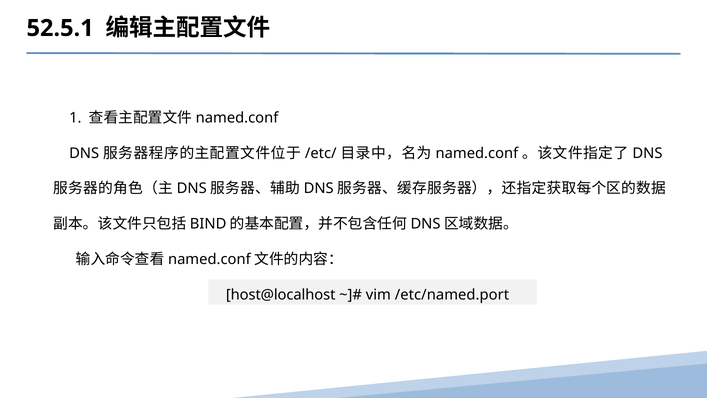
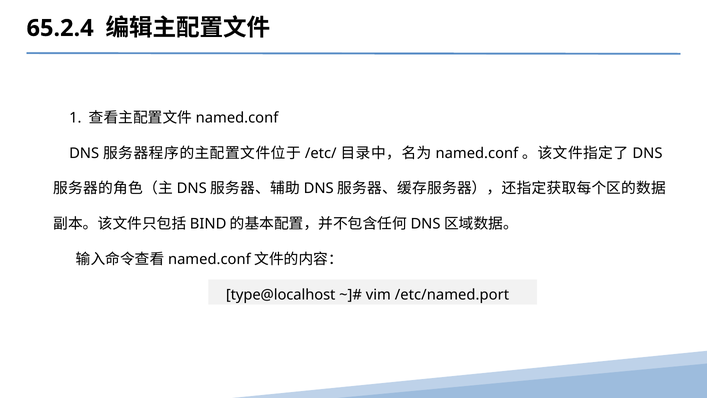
52.5.1: 52.5.1 -> 65.2.4 (60, 28)
host@localhost: host@localhost -> type@localhost (281, 295)
